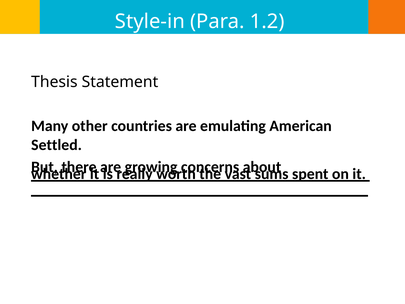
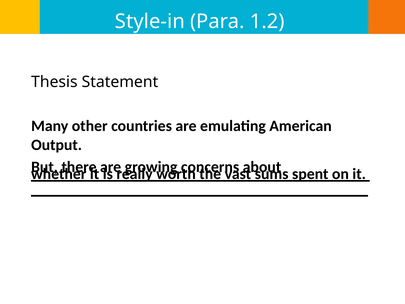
Settled: Settled -> Output (57, 145)
